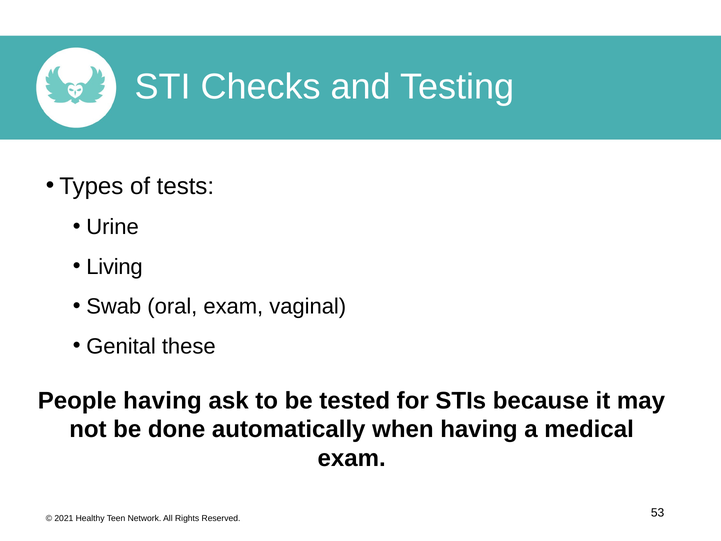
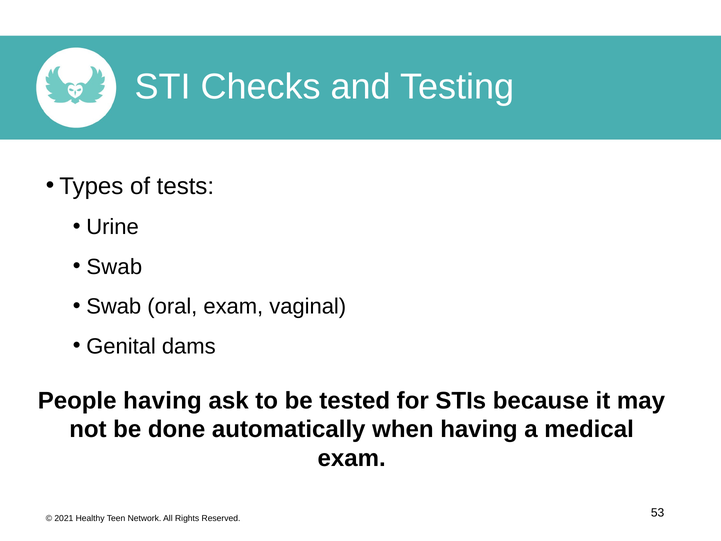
Living: Living -> Swab (114, 267)
these: these -> dams (189, 346)
